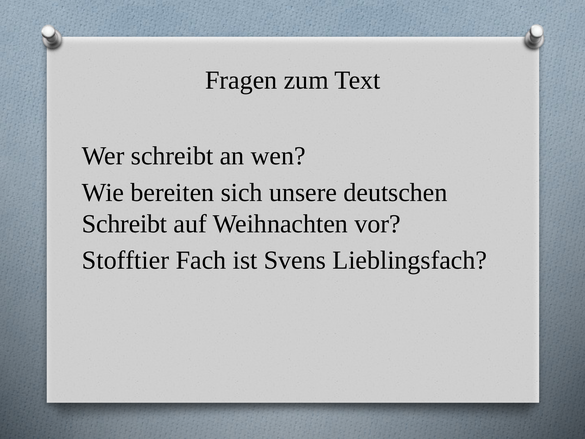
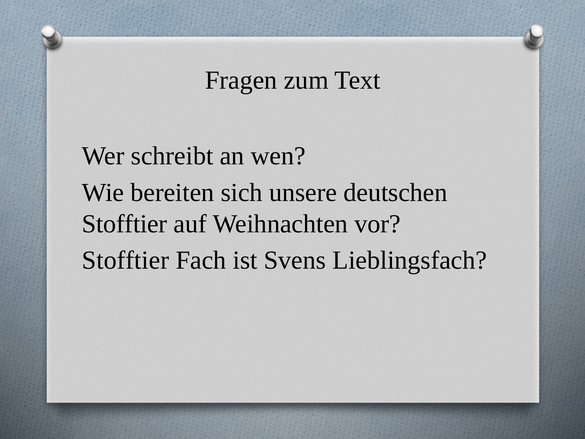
Schreibt: Schreibt -> Stofftier (124, 224)
